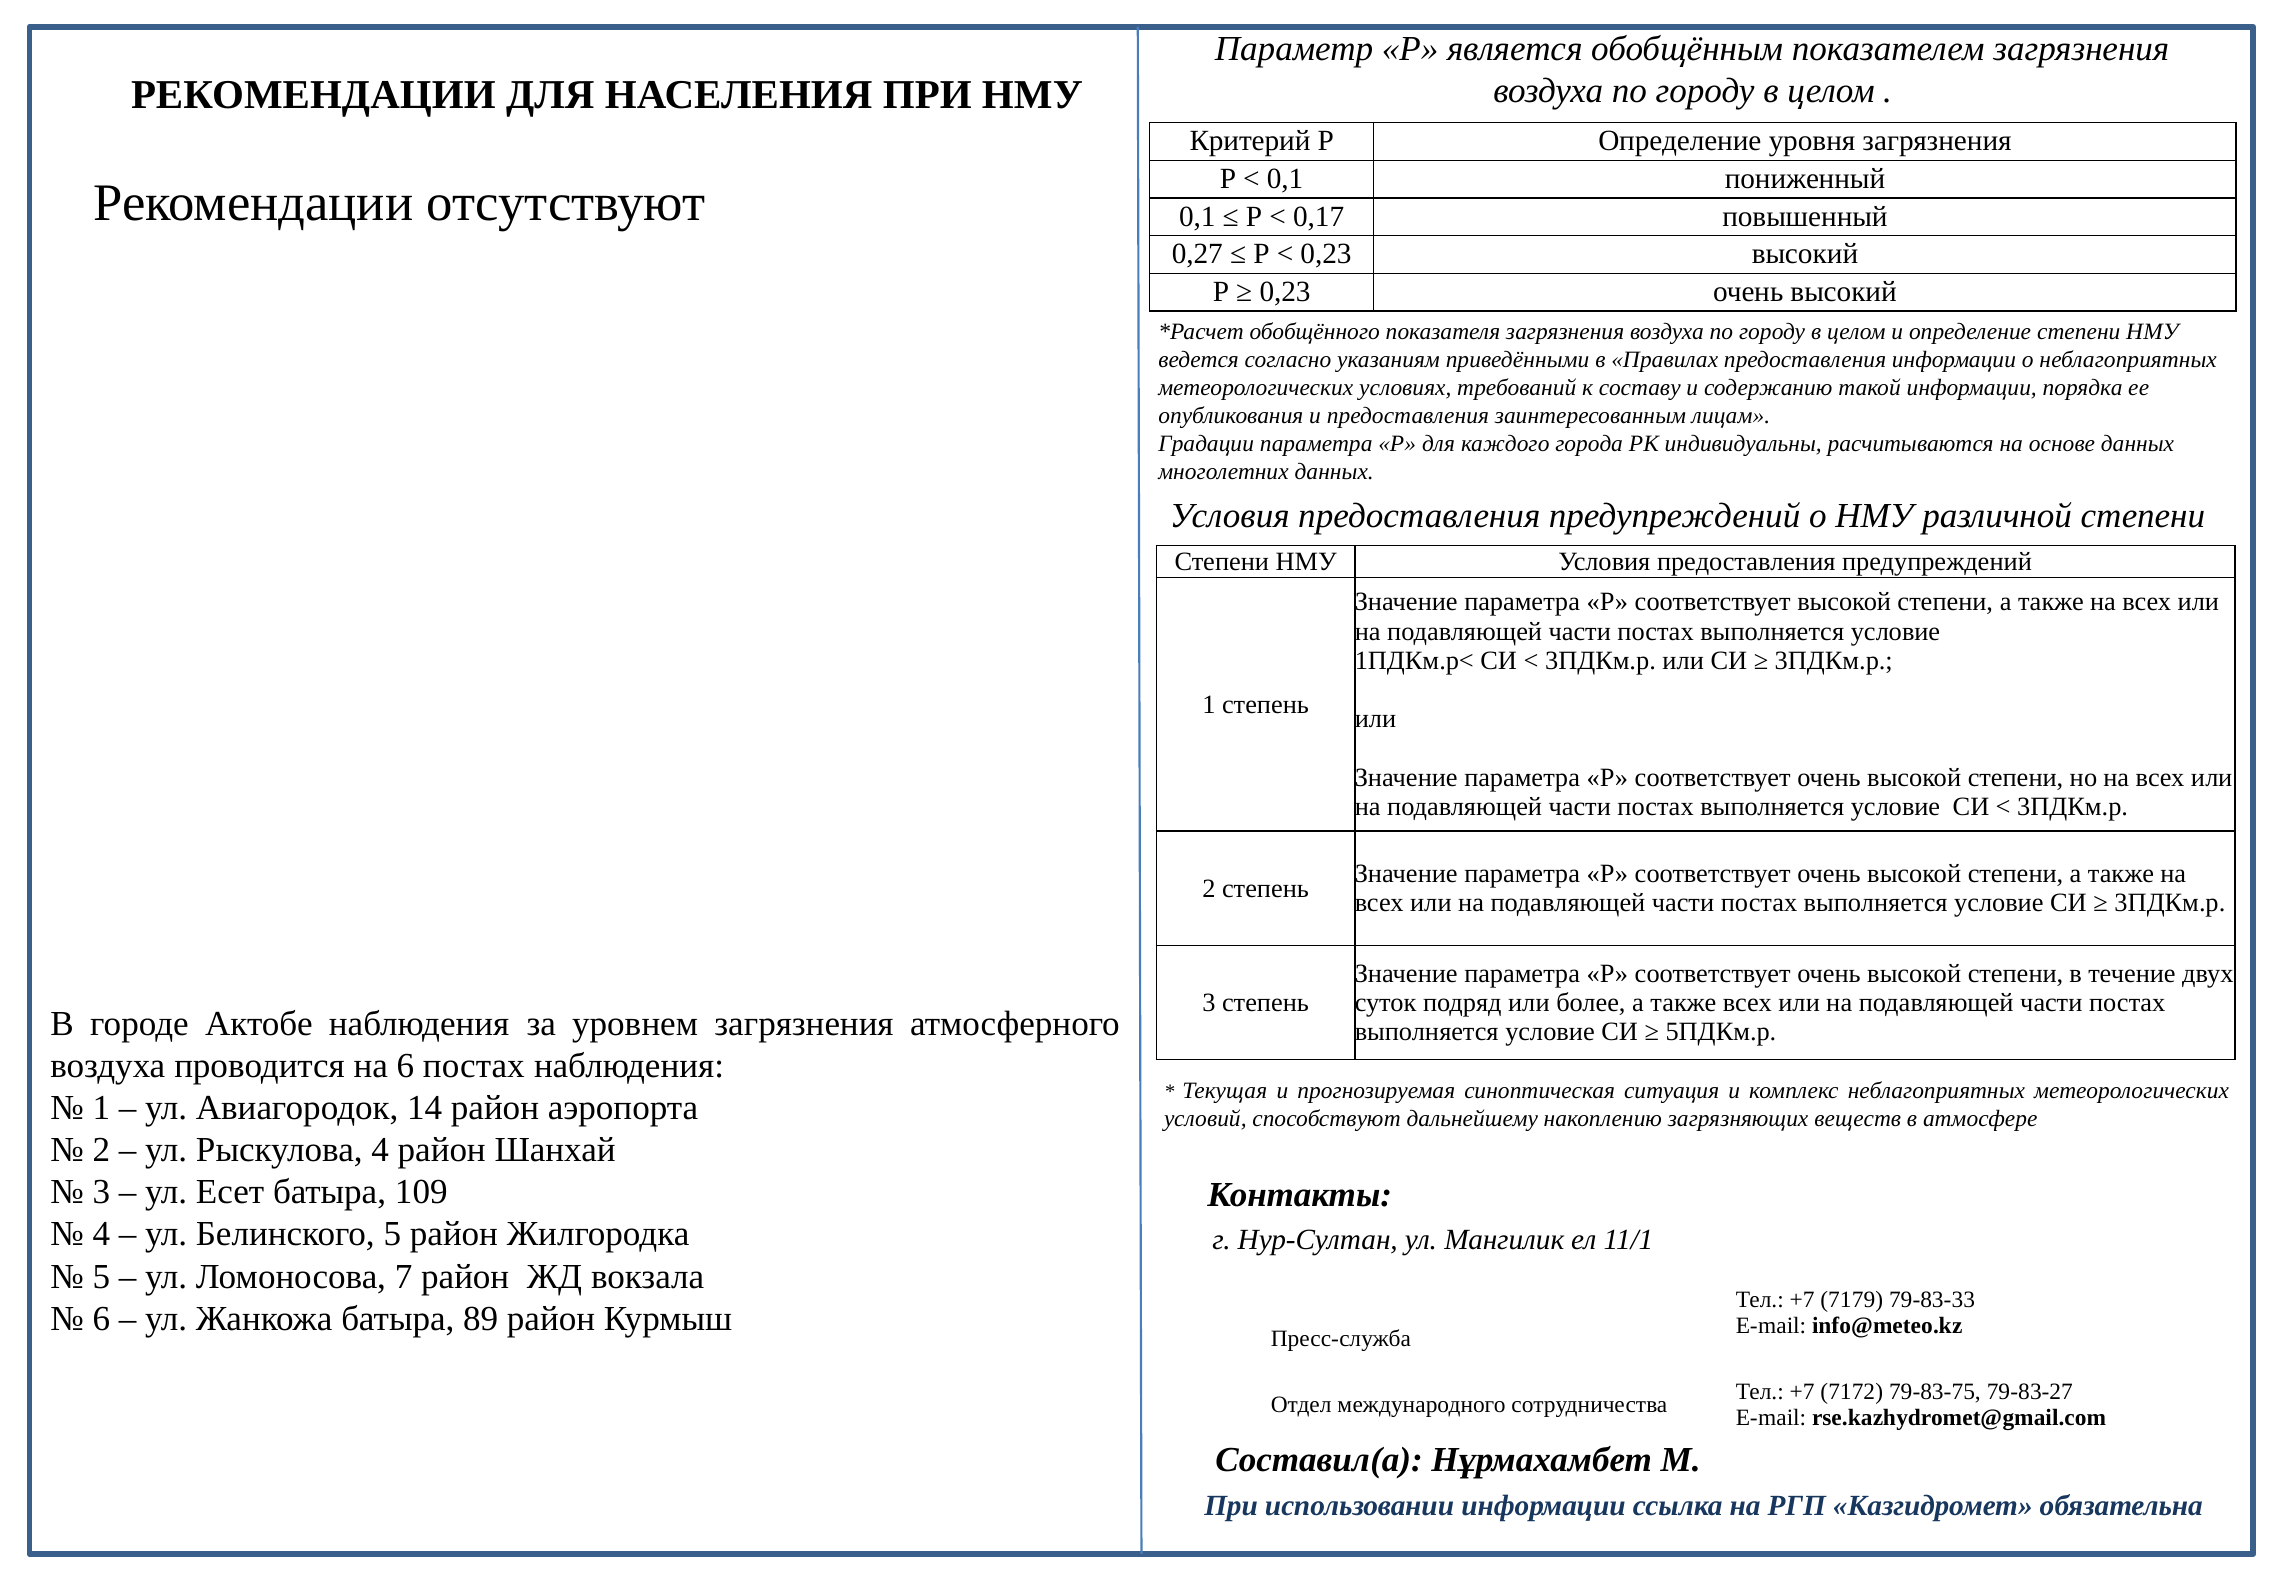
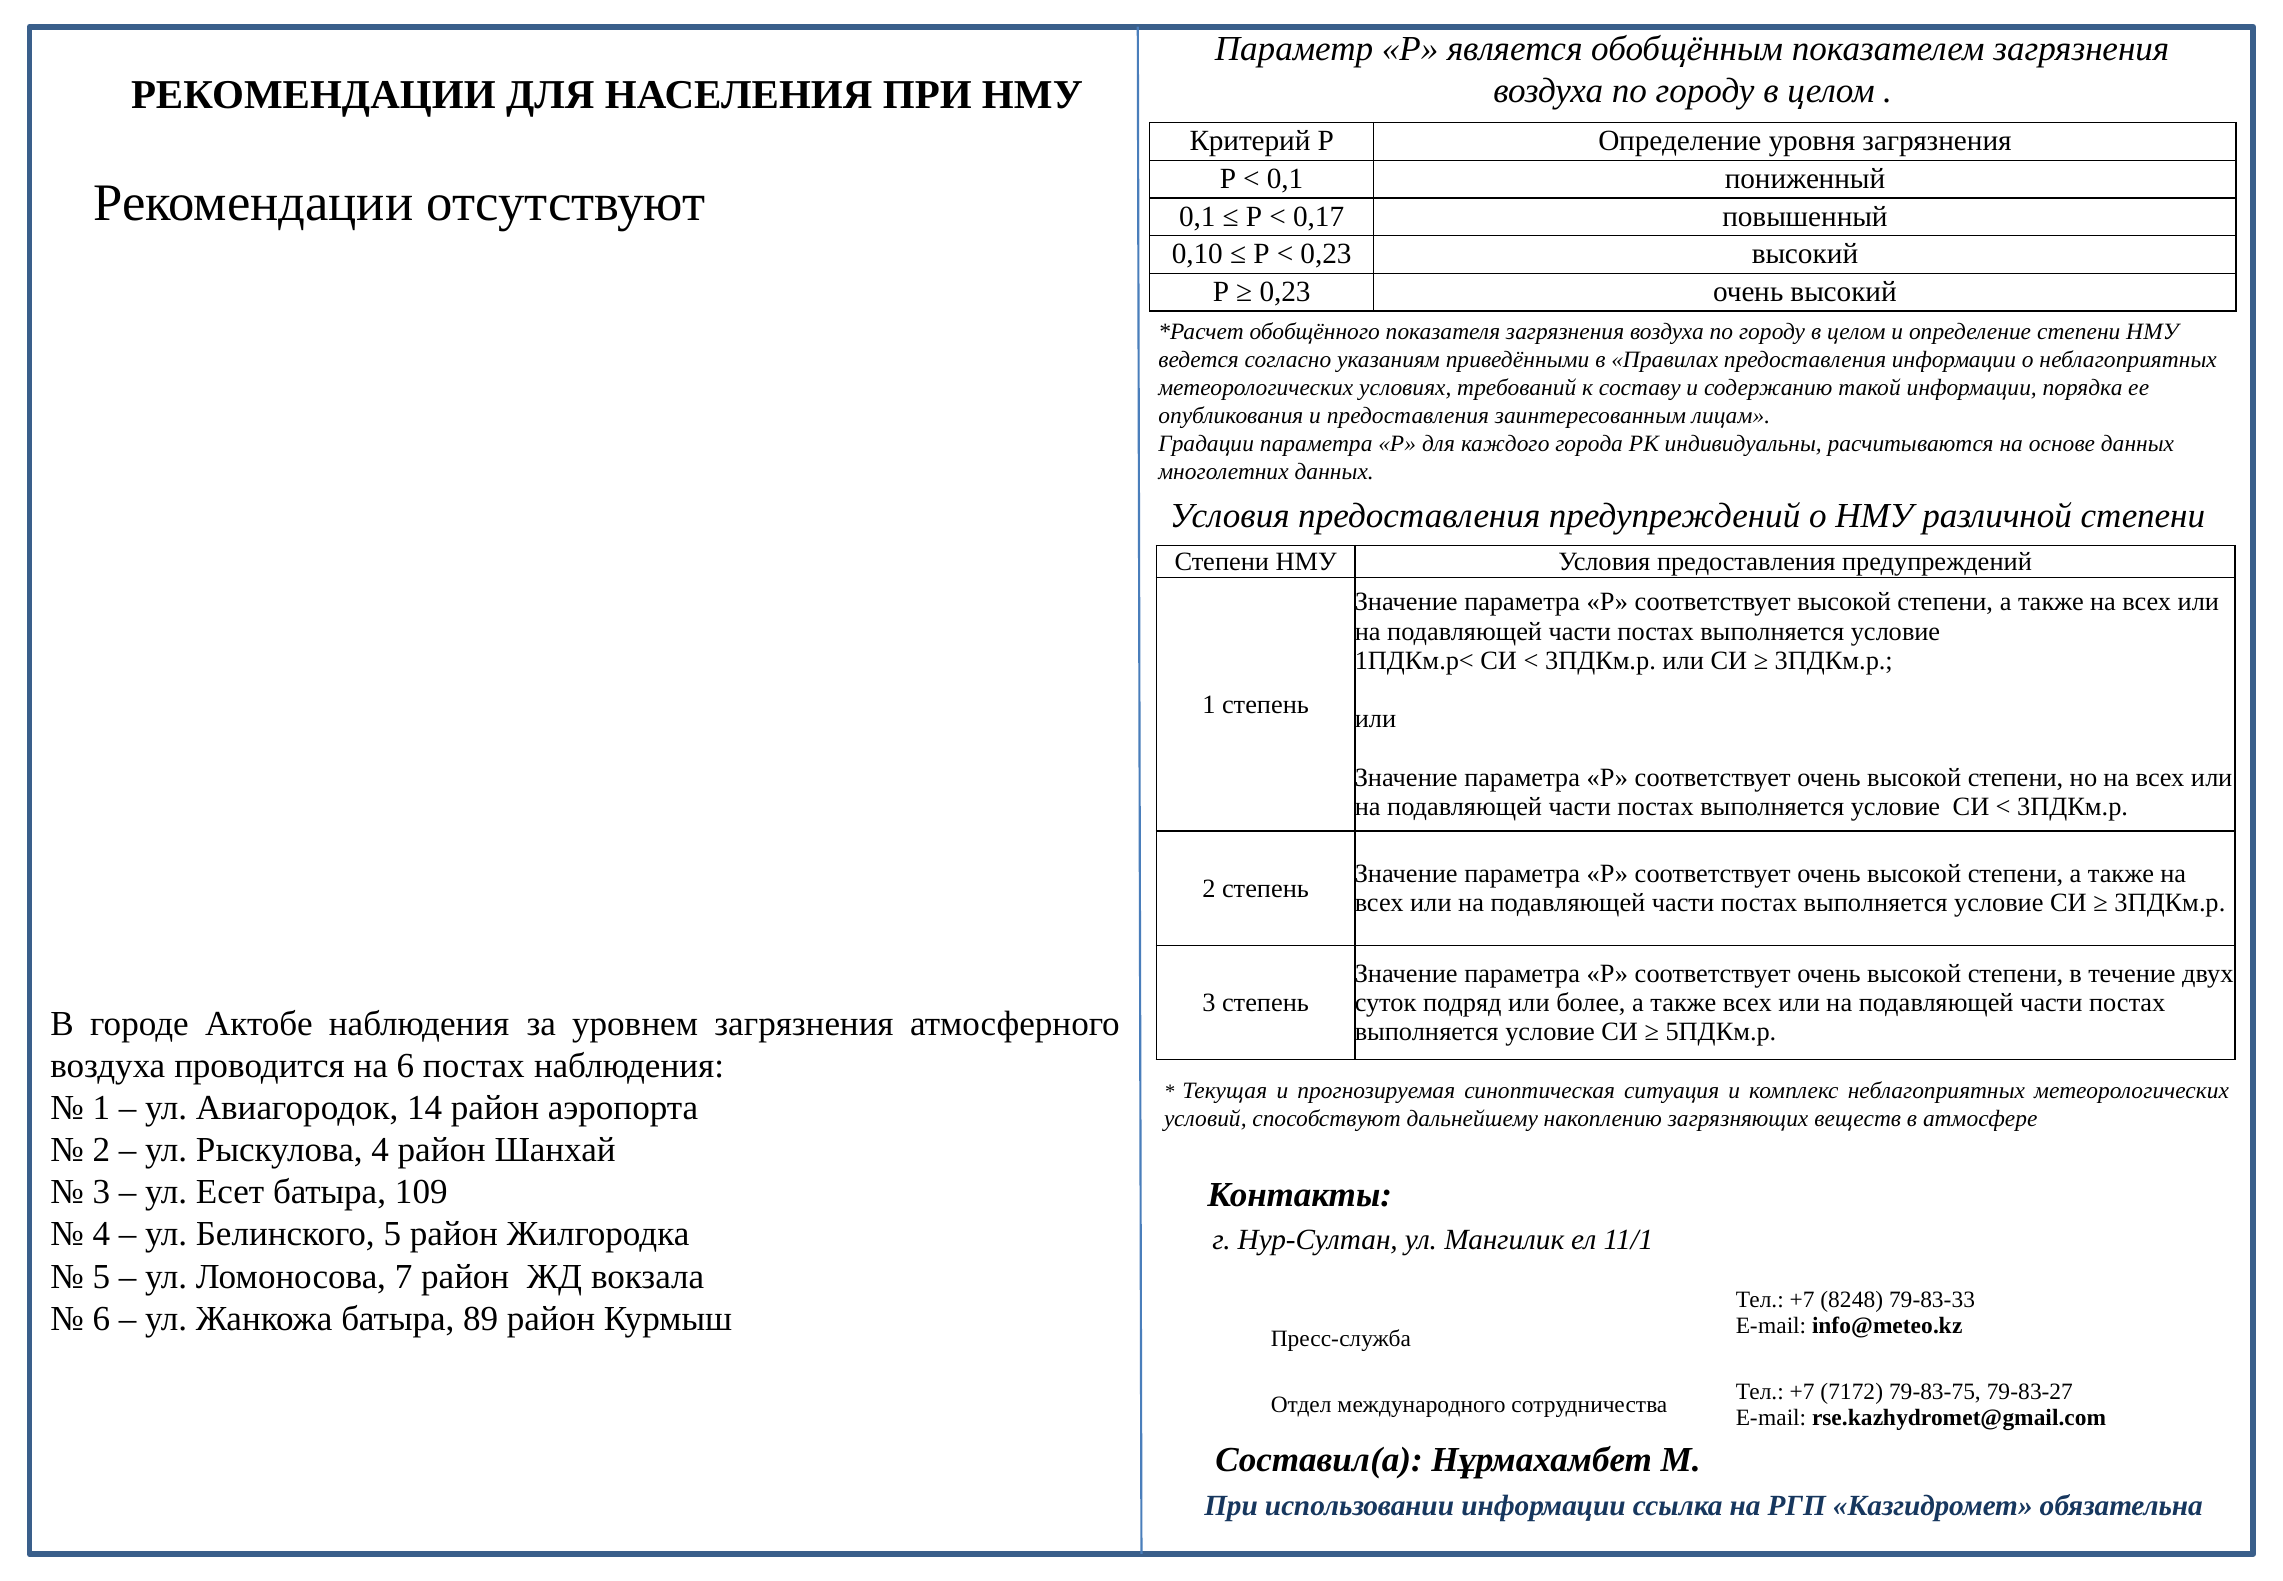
0,27: 0,27 -> 0,10 (1197, 254)
7179: 7179 -> 8248 (1852, 1300)
